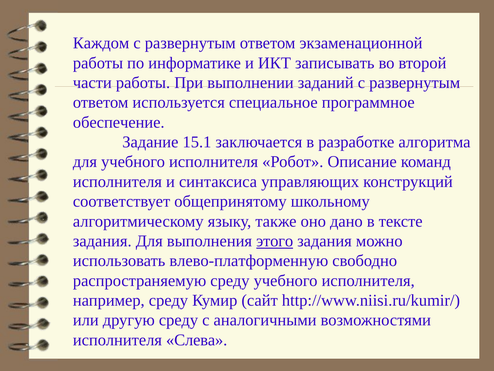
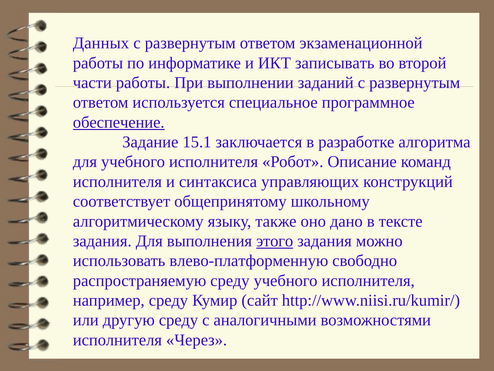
Каждом: Каждом -> Данных (101, 43)
обеспечение underline: none -> present (119, 122)
Слева: Слева -> Через (197, 339)
